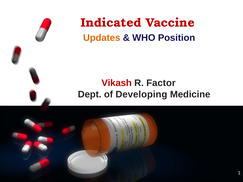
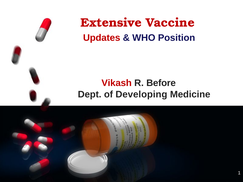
Indicated: Indicated -> Extensive (111, 23)
Updates colour: orange -> red (102, 38)
Factor: Factor -> Before (161, 83)
